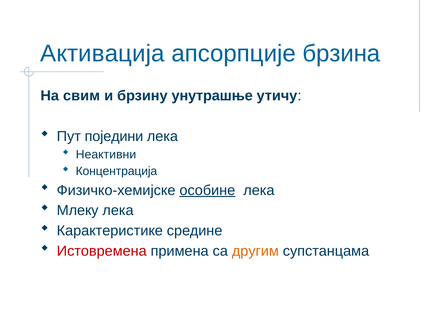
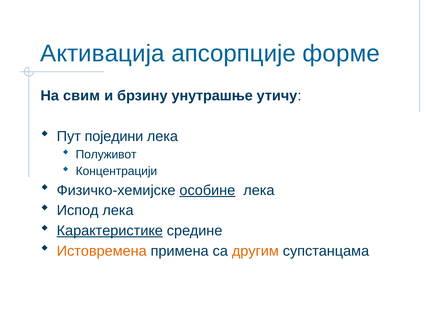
брзина: брзина -> форме (341, 54)
Неактивни: Неактивни -> Полуживот (106, 155)
Концентрација: Концентрација -> Концентрацији (116, 172)
Млеку: Млеку -> Испод (78, 211)
Карактеристике underline: none -> present (110, 231)
Истовремена colour: red -> orange (102, 251)
